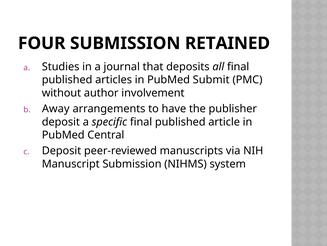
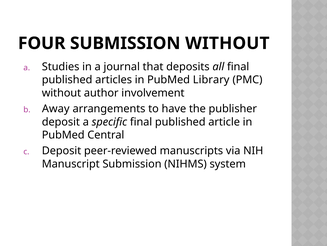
SUBMISSION RETAINED: RETAINED -> WITHOUT (227, 43)
Submit: Submit -> Library (211, 80)
